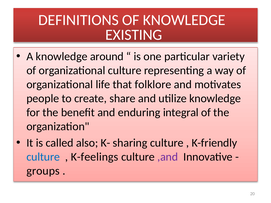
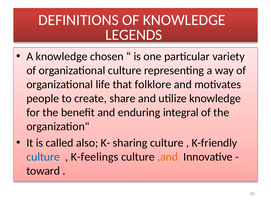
EXISTING: EXISTING -> LEGENDS (134, 35)
around: around -> chosen (107, 57)
,and colour: purple -> orange (168, 157)
groups: groups -> toward (43, 171)
